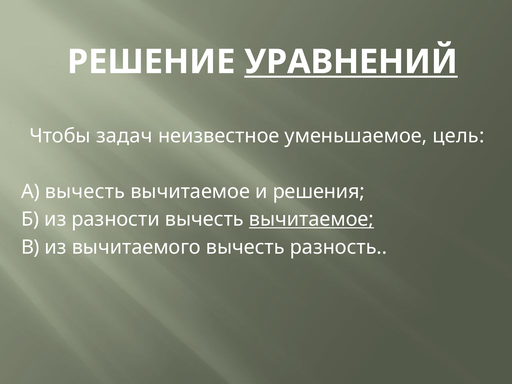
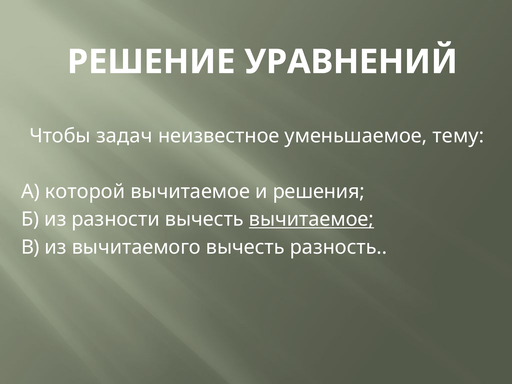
УРАВНЕНИЙ underline: present -> none (351, 62)
цель: цель -> тему (458, 136)
А вычесть: вычесть -> которой (85, 191)
